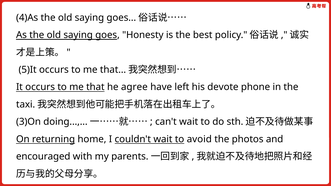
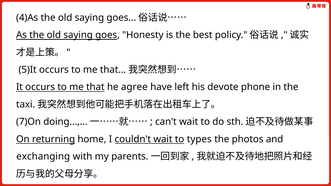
3)On: 3)On -> 7)On (28, 122)
avoid: avoid -> types (199, 139)
encouraged: encouraged -> exchanging (43, 157)
